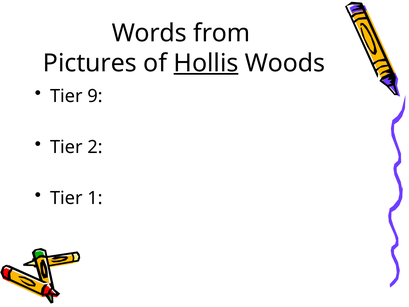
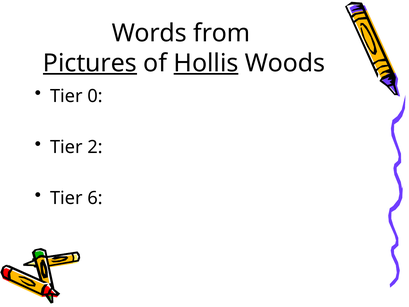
Pictures underline: none -> present (90, 63)
9: 9 -> 0 (95, 96)
1: 1 -> 6 (95, 198)
